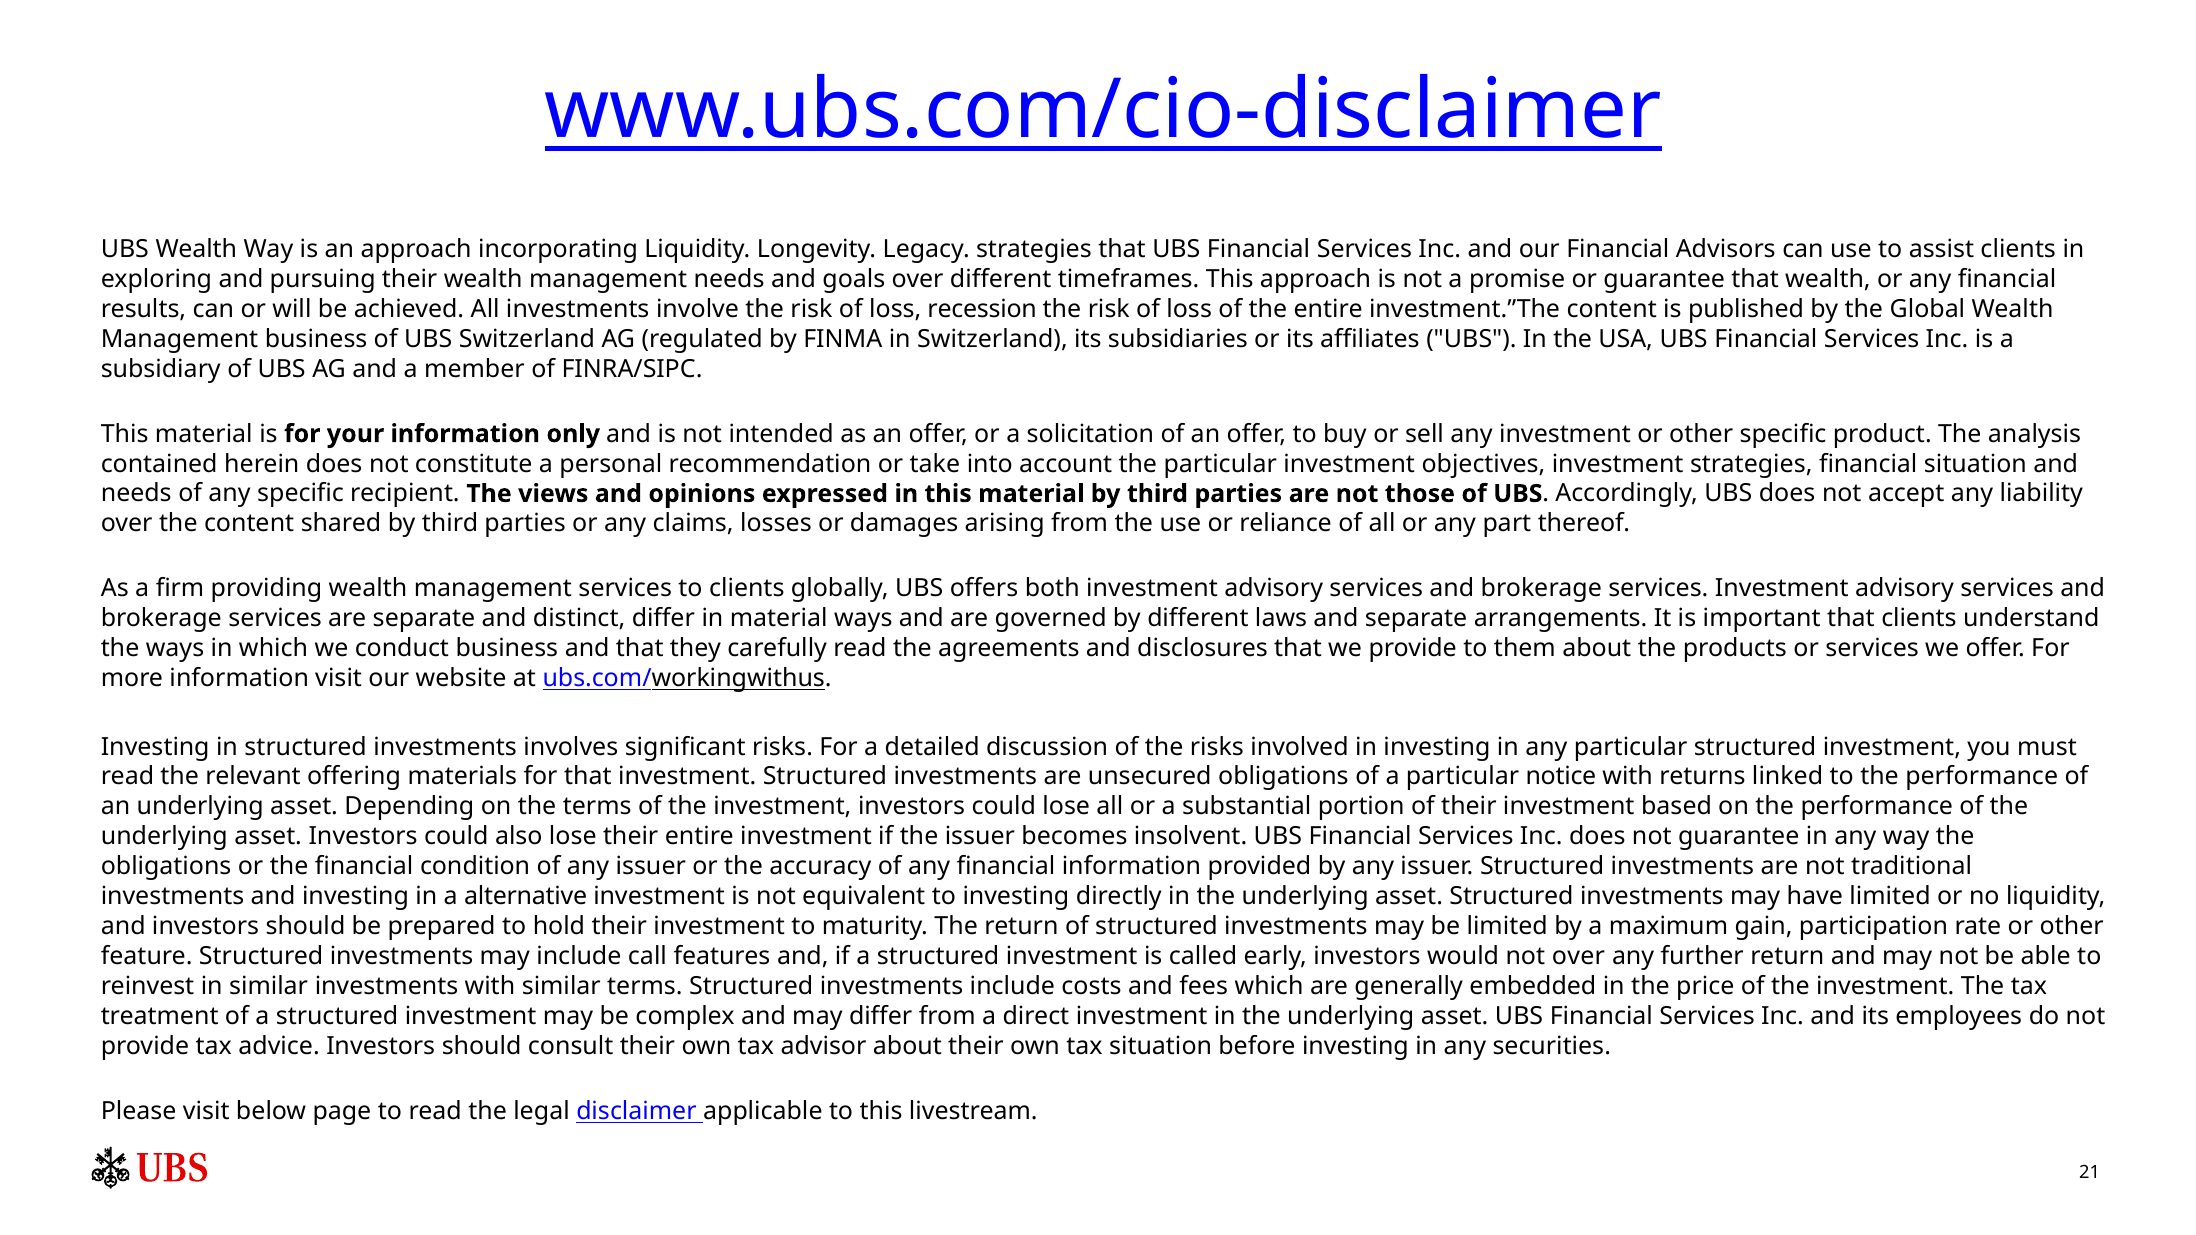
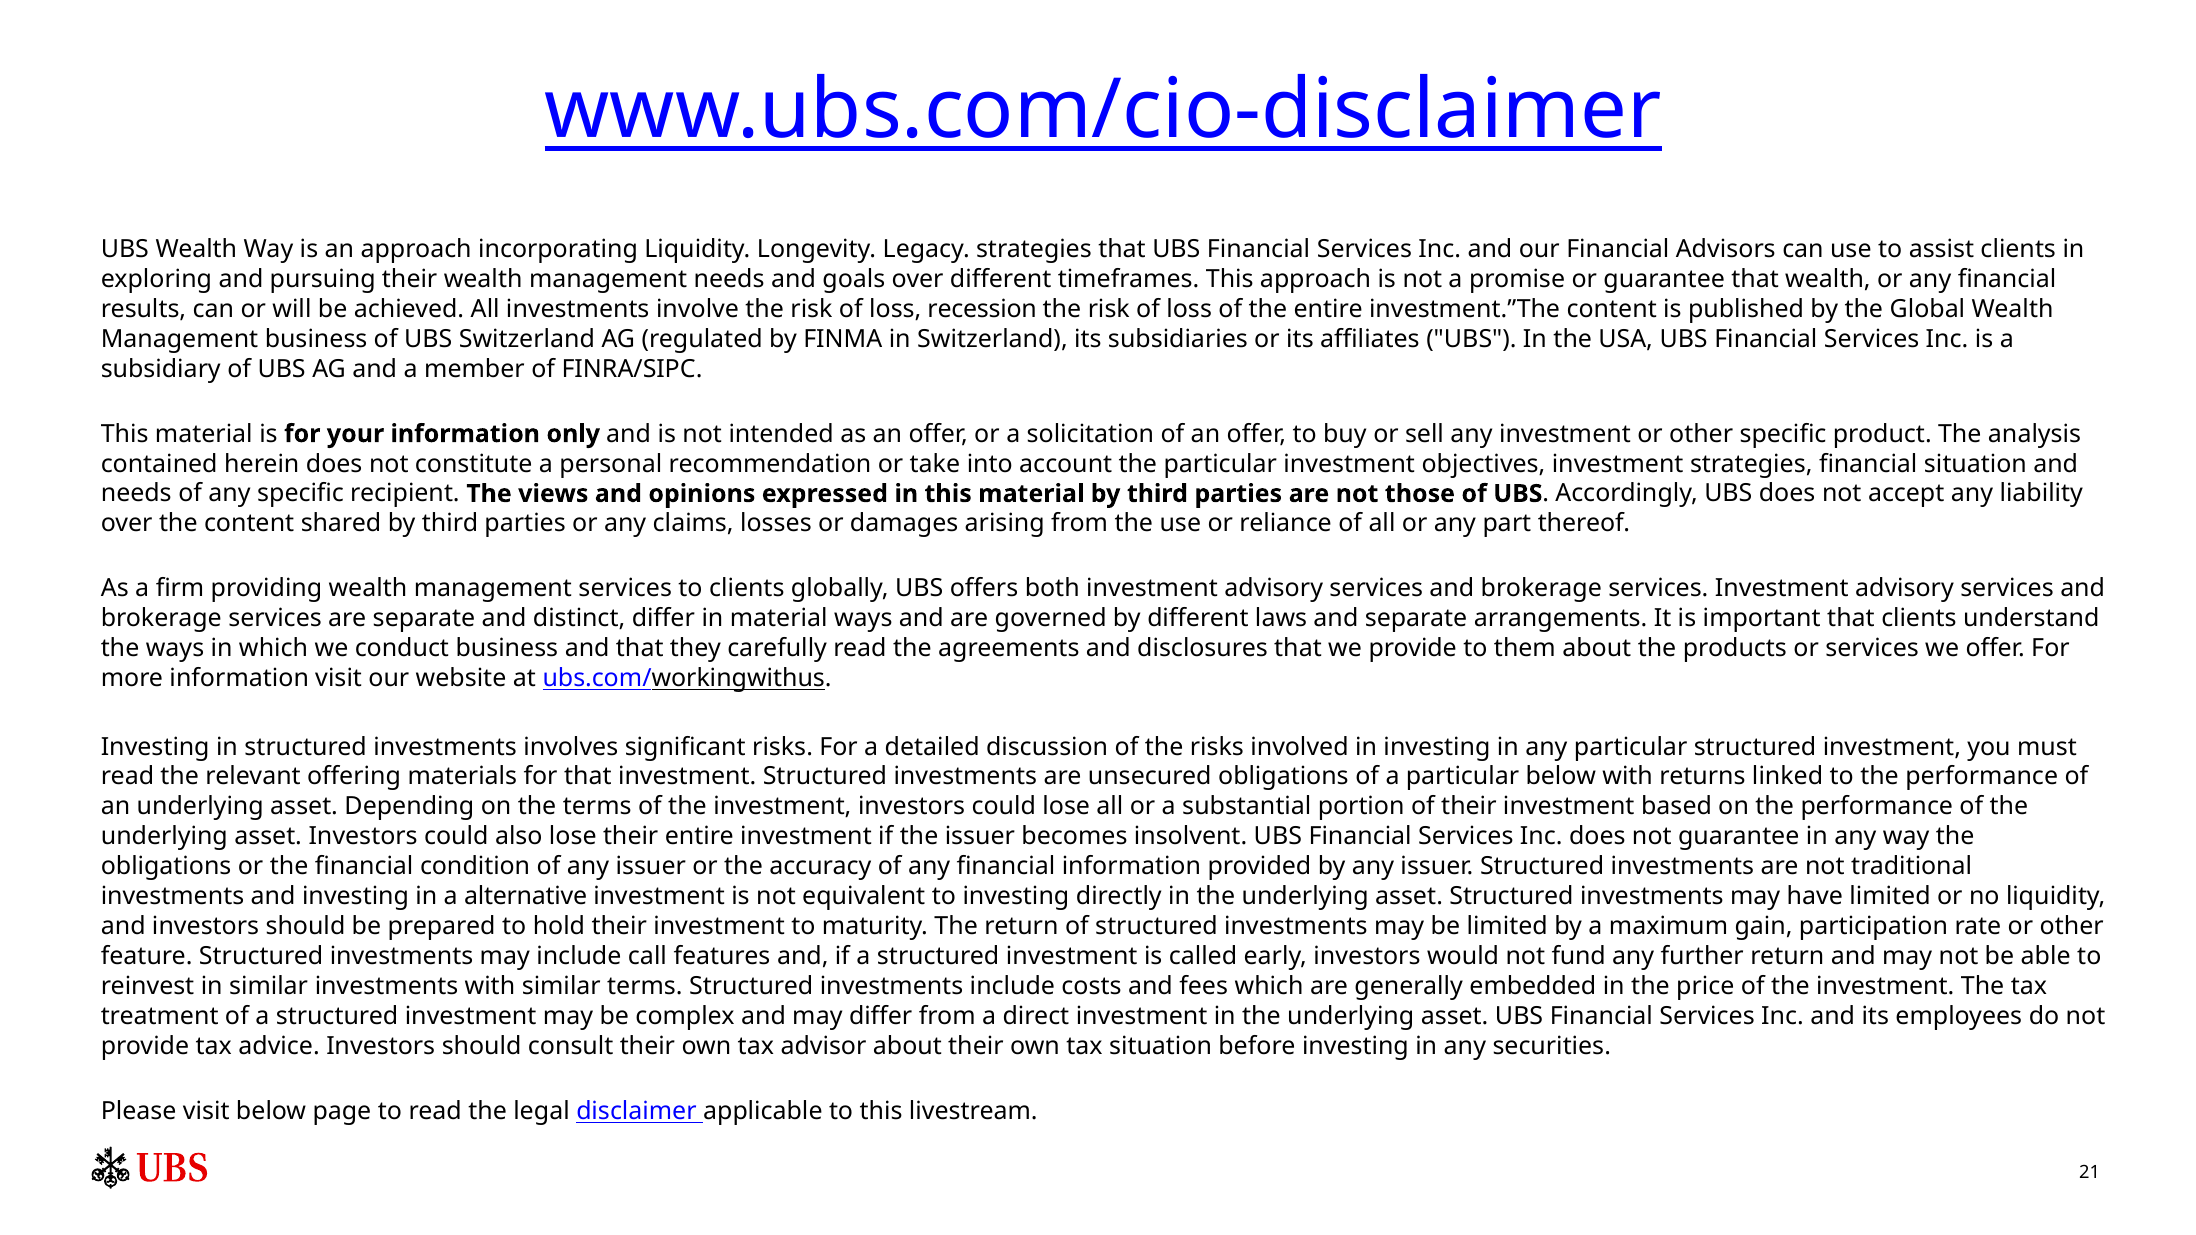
particular notice: notice -> below (1561, 777)
not over: over -> fund (1579, 957)
